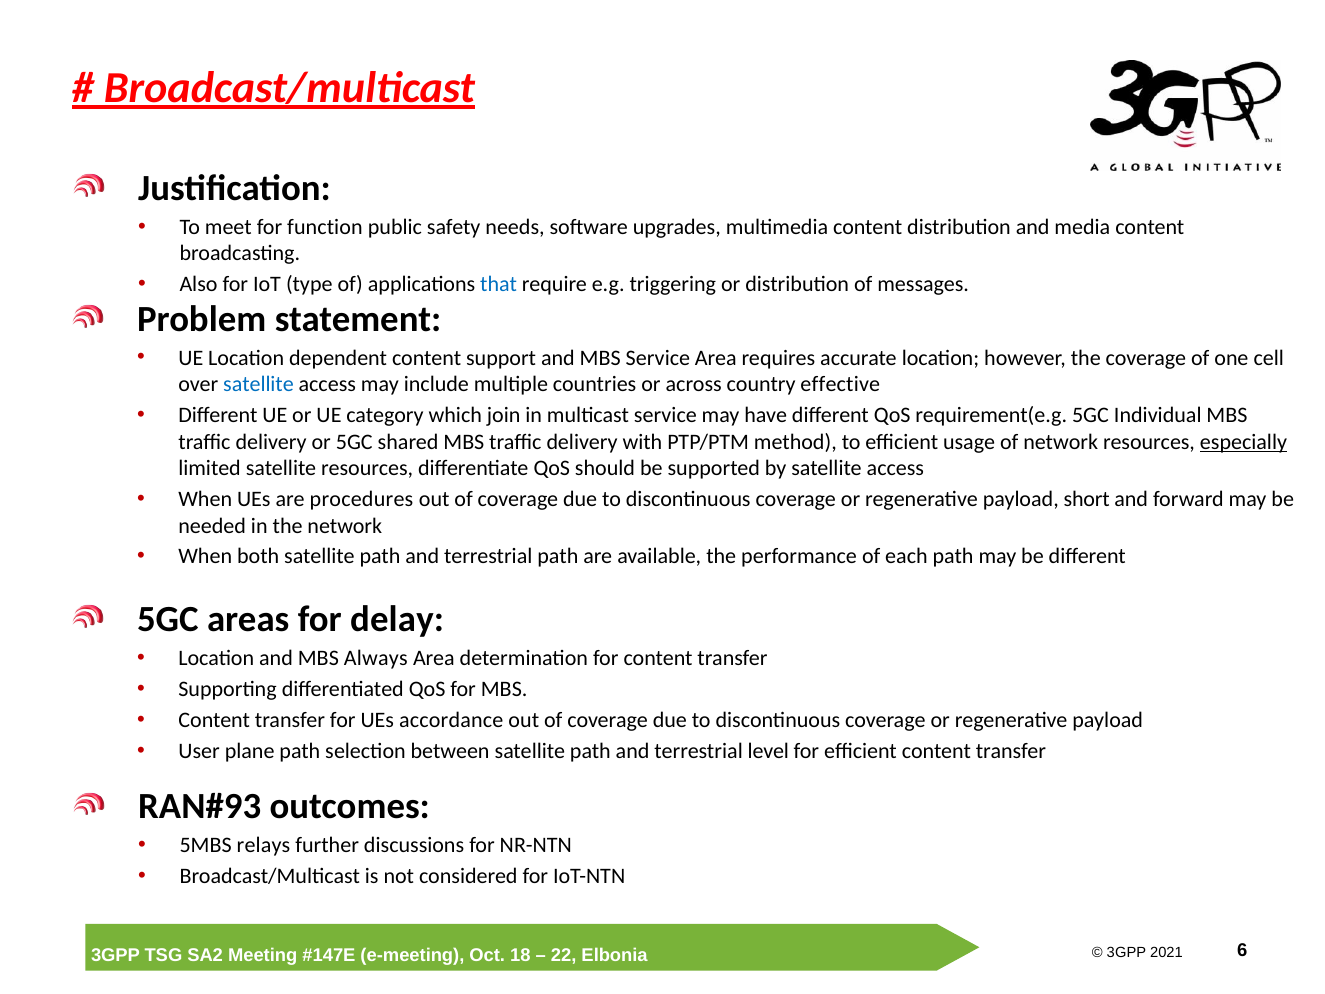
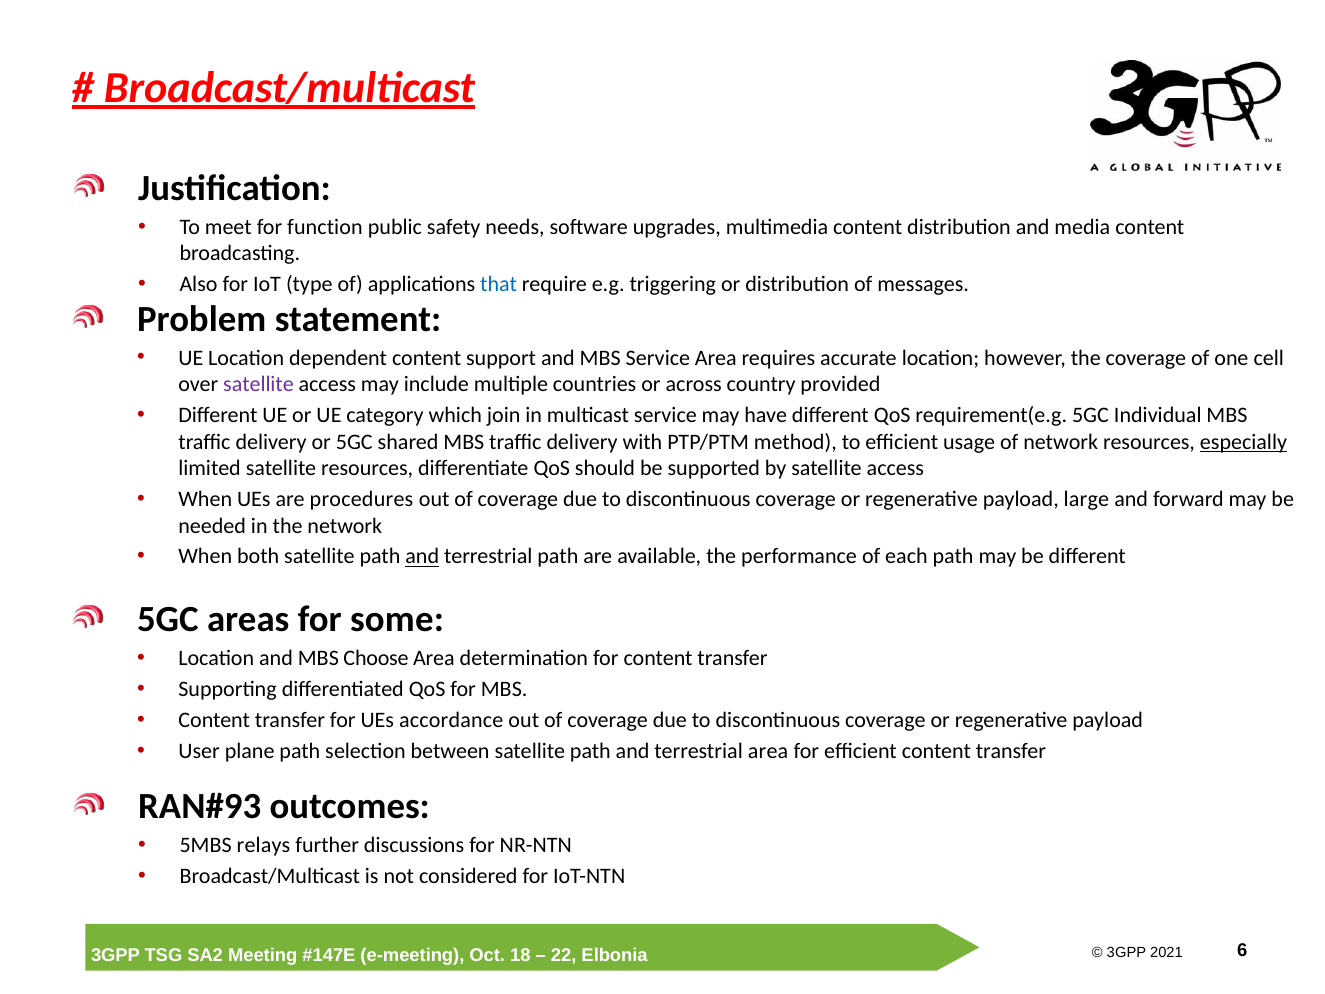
satellite colour: blue -> purple (258, 384)
effective: effective -> provided (840, 384)
short: short -> large (1086, 499)
and underline: none -> present (422, 557)
delay: delay -> some (397, 619)
Always: Always -> Choose (376, 658)
terrestrial level: level -> area (768, 751)
